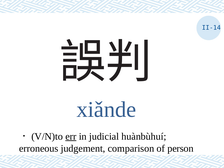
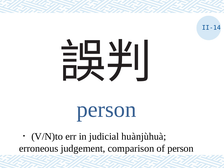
xiǎnde: xiǎnde -> person (106, 109)
err underline: present -> none (71, 136)
huànbùhuí: huànbùhuí -> huànjùhuà (144, 136)
